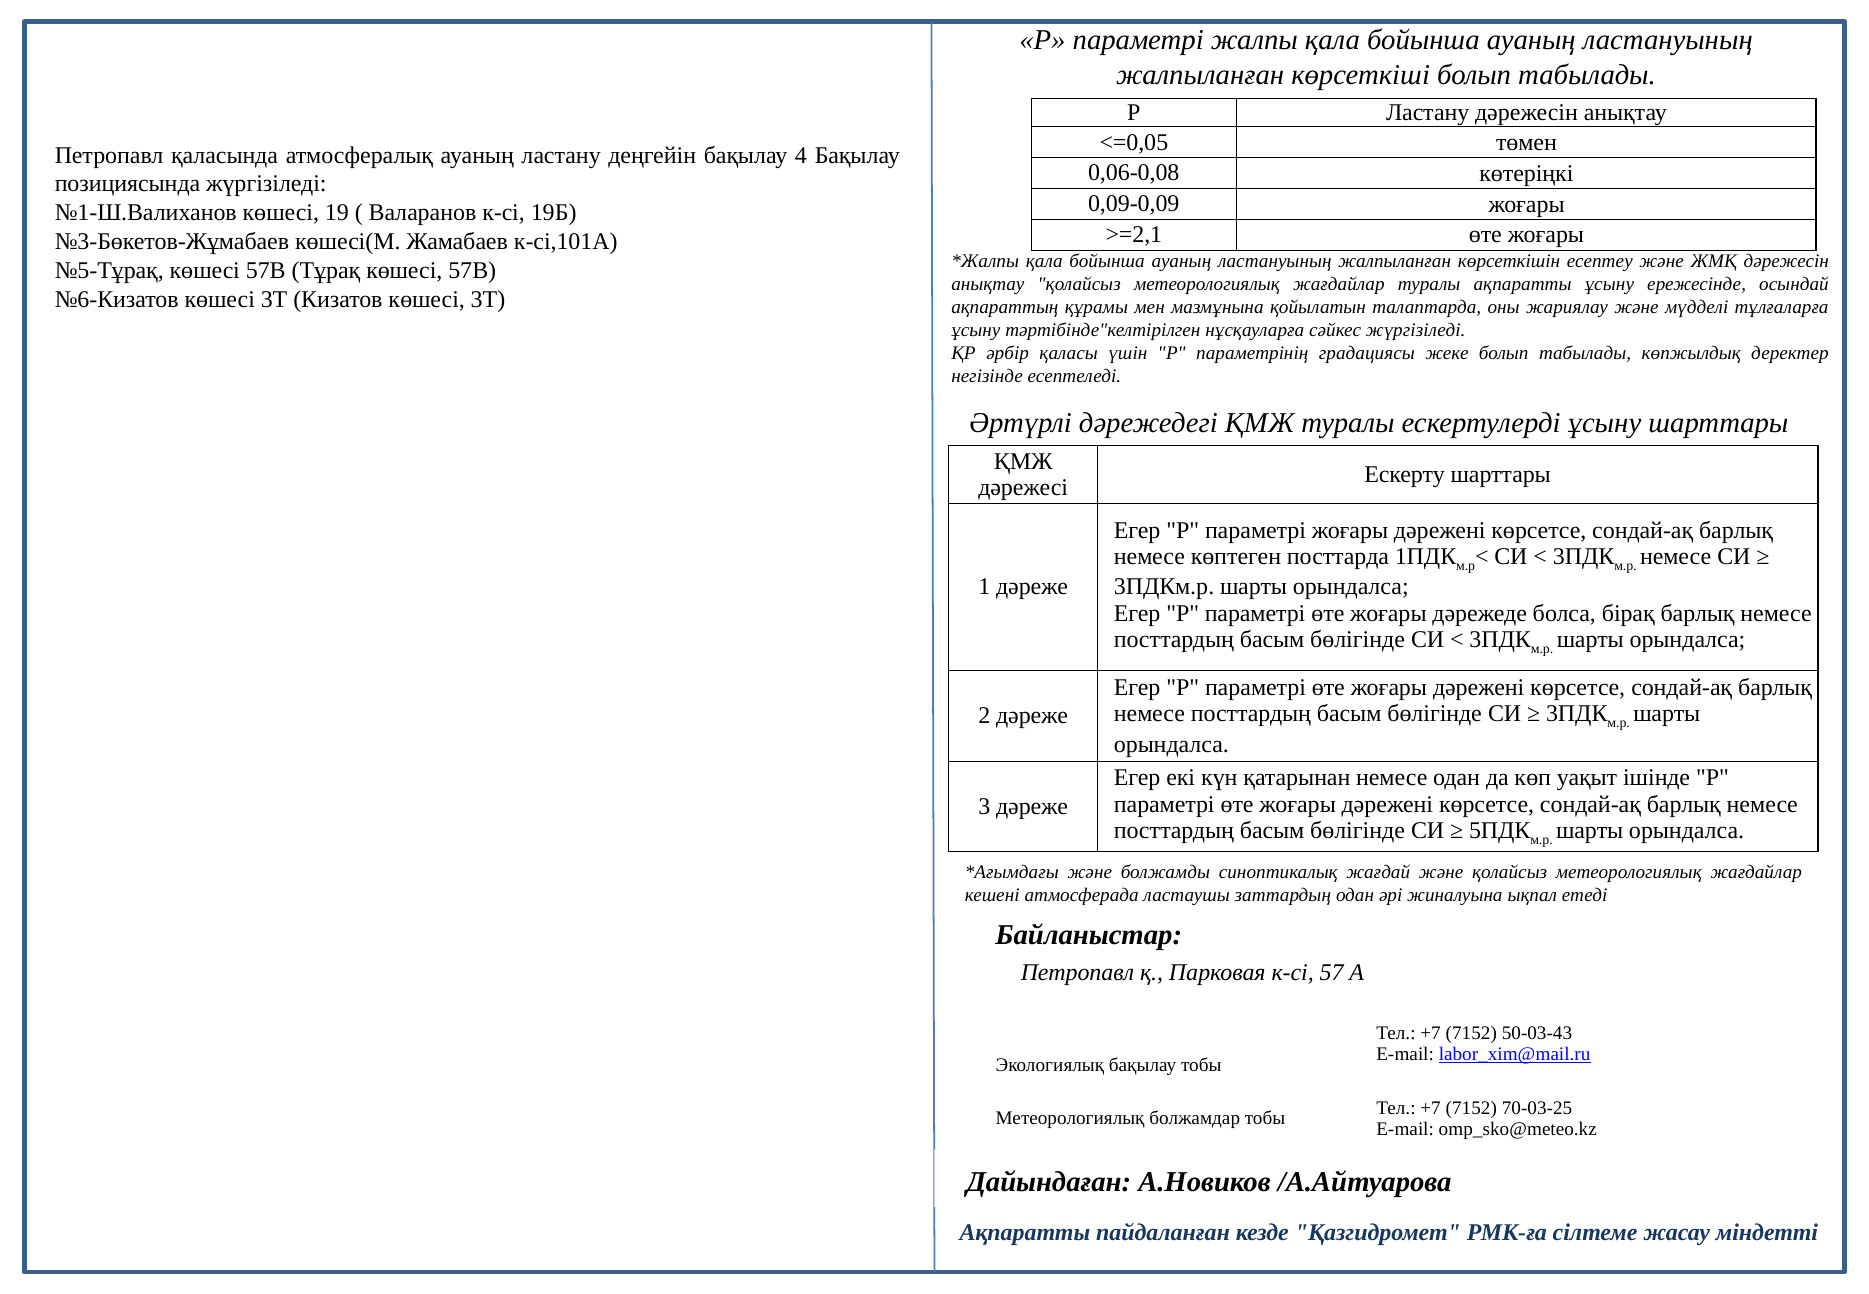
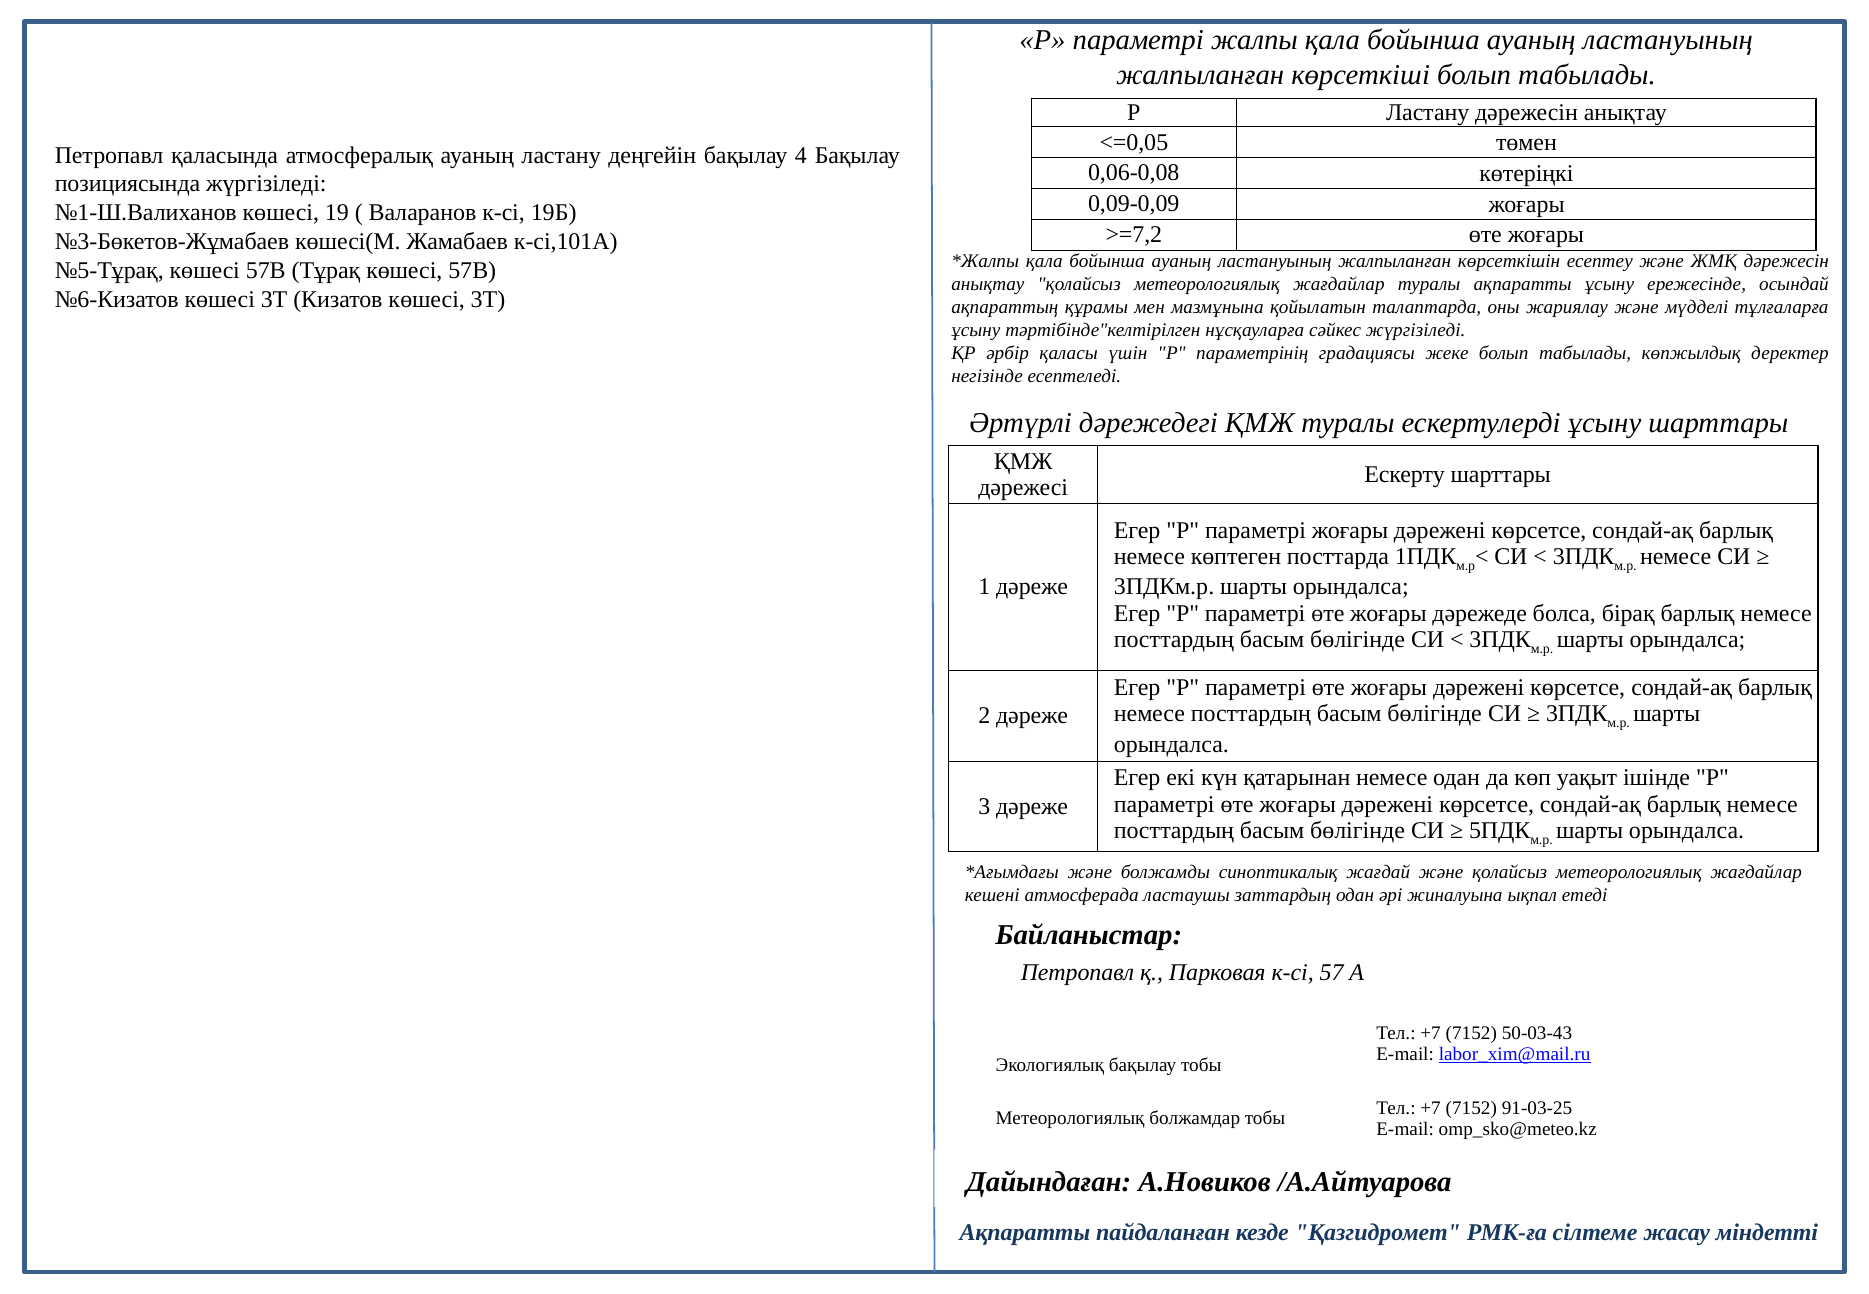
>=2,1: >=2,1 -> >=7,2 (1134, 235)
70-03-25: 70-03-25 -> 91-03-25 (1537, 1108)
